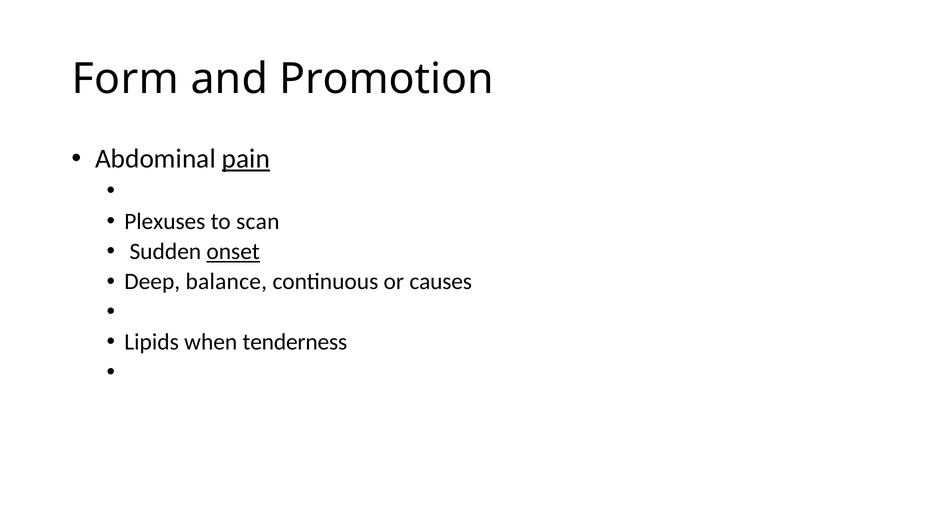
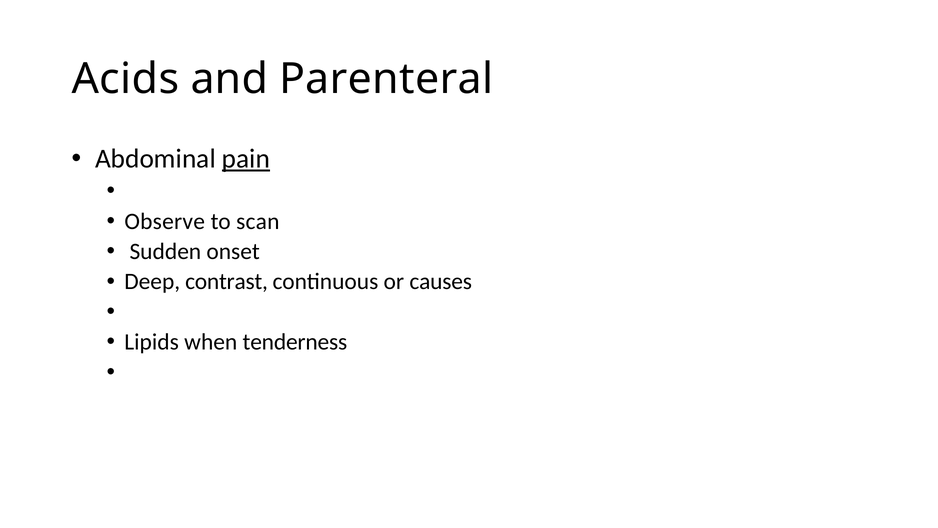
Form: Form -> Acids (125, 79)
Promotion: Promotion -> Parenteral (386, 79)
Plexuses: Plexuses -> Observe (165, 221)
onset underline: present -> none (233, 251)
balance: balance -> contrast (227, 281)
